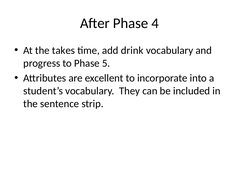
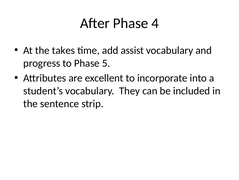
drink: drink -> assist (132, 50)
